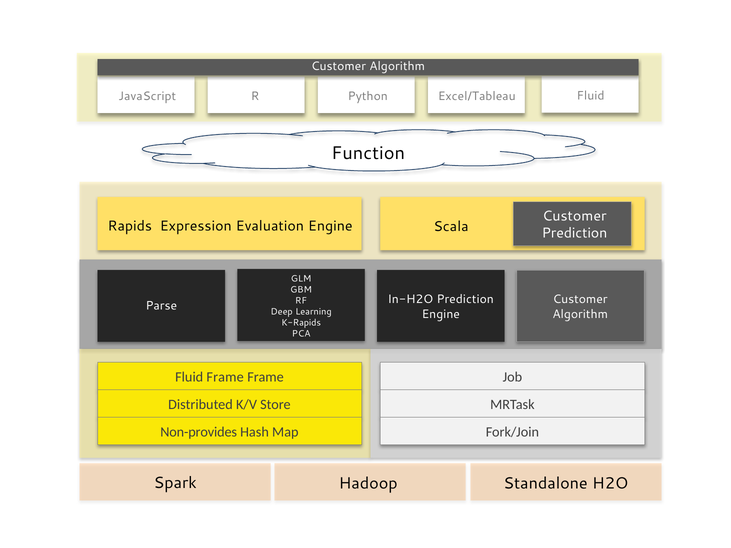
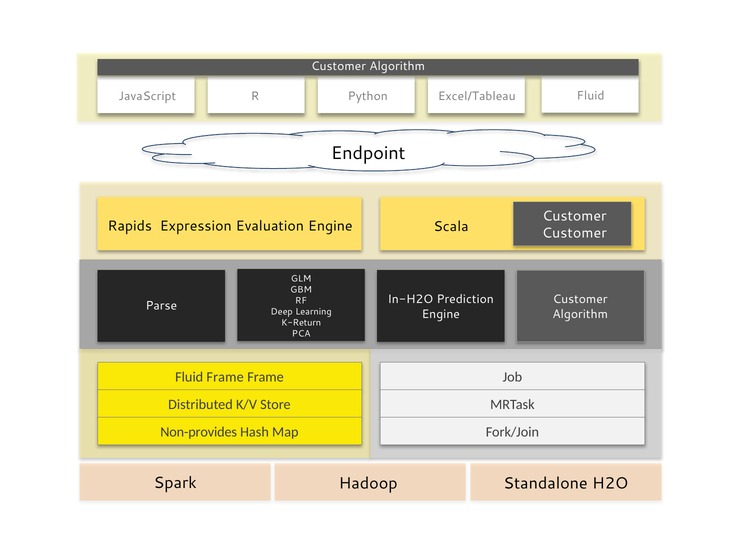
Function: Function -> Endpoint (368, 153)
Prediction: Prediction -> Customer (574, 233)
K-Rapids: K-Rapids -> K-Return (301, 323)
